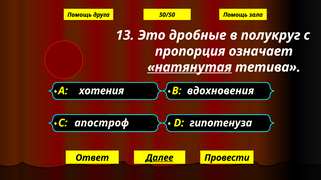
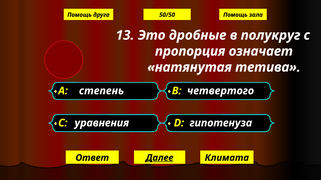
натянутая underline: present -> none (190, 67)
хотения: хотения -> степень (101, 91)
вдохновения: вдохновения -> четвертого (221, 91)
апостроф: апостроф -> уравнения (102, 123)
Провести: Провести -> Климата (227, 158)
